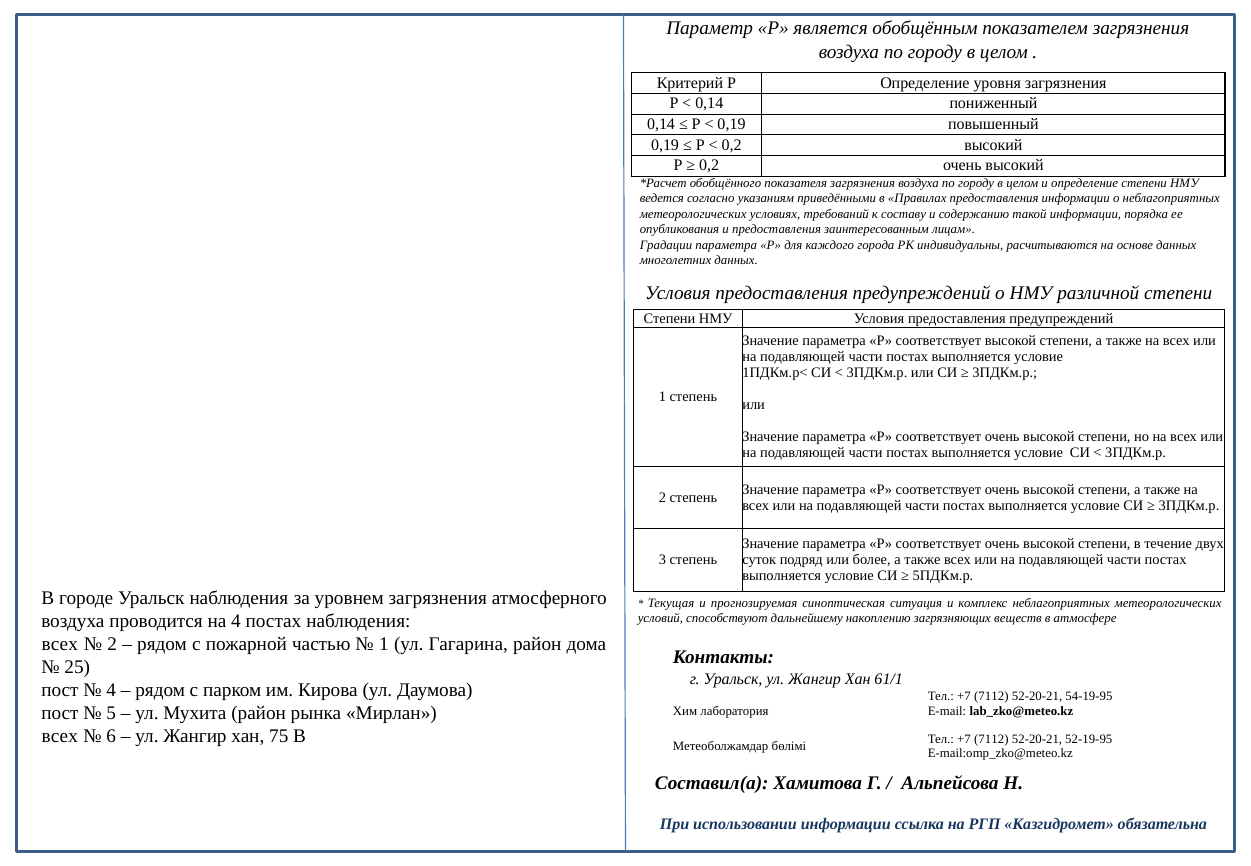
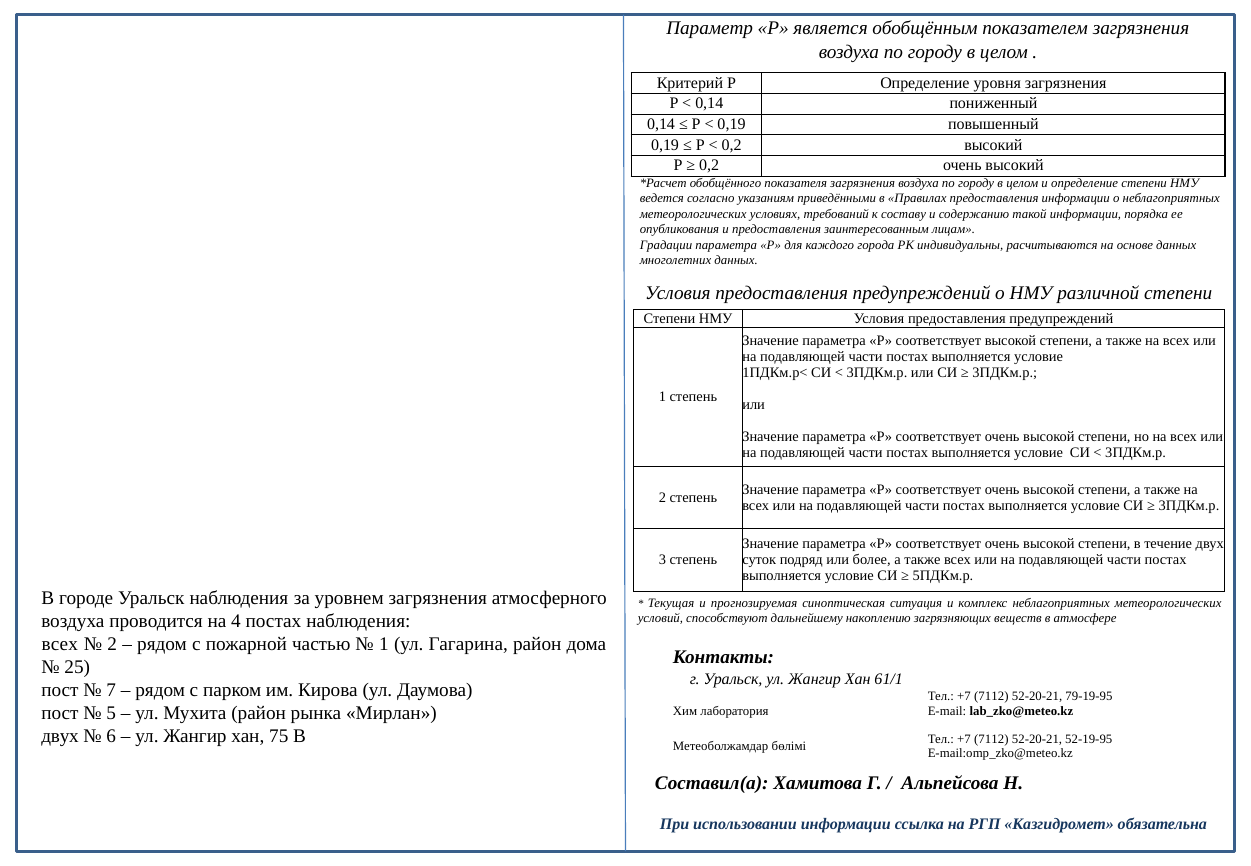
4: 4 -> 7 (111, 690)
54-19-95: 54-19-95 -> 79-19-95 (1089, 697)
всех: всех -> двух (60, 736)
